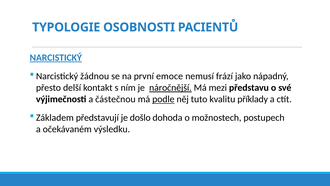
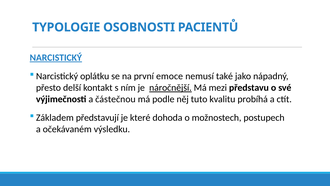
žádnou: žádnou -> oplátku (95, 76)
frází: frází -> také (224, 76)
podle underline: present -> none (163, 99)
příklady: příklady -> probíhá (253, 99)
došlo: došlo -> které (140, 117)
